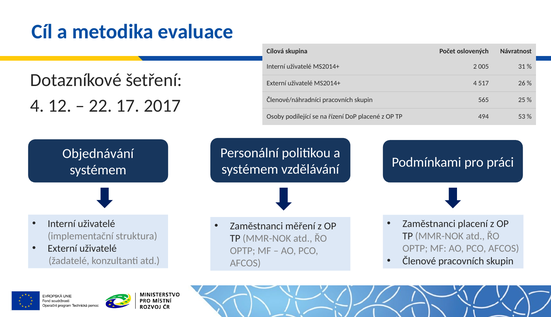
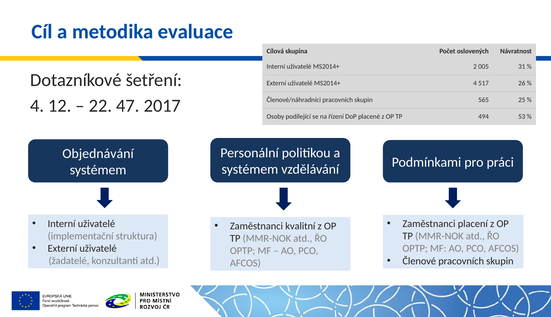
17: 17 -> 47 (128, 106)
měření: měření -> kvalitní (300, 226)
